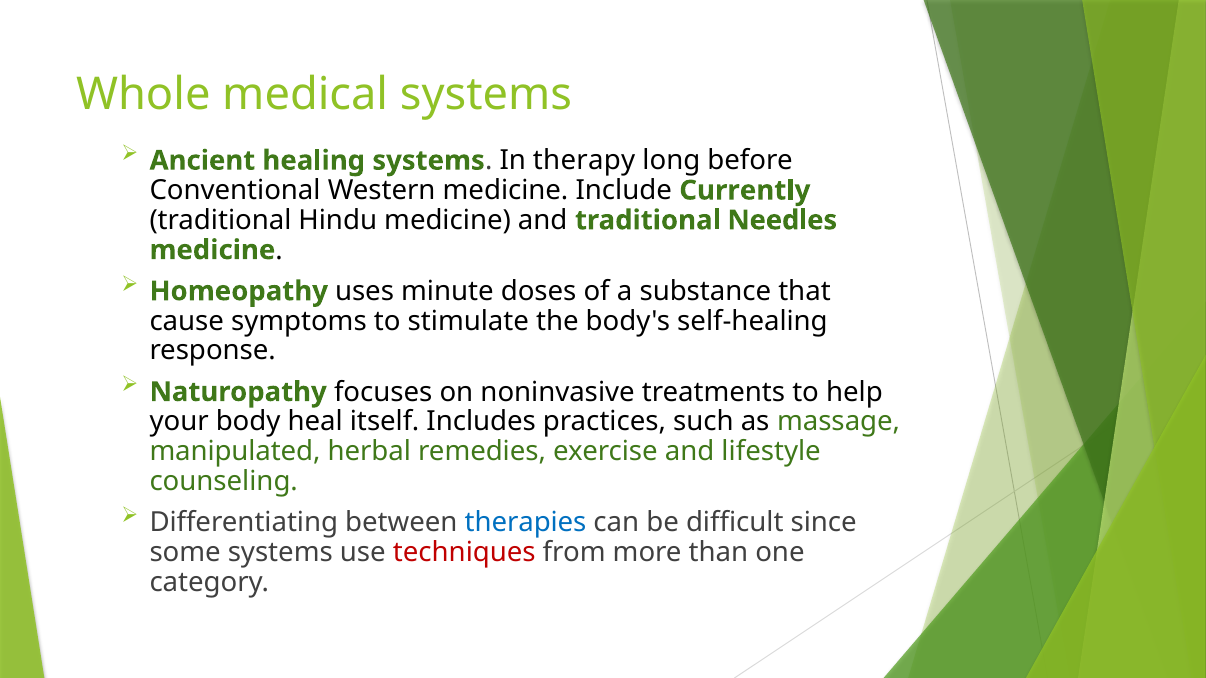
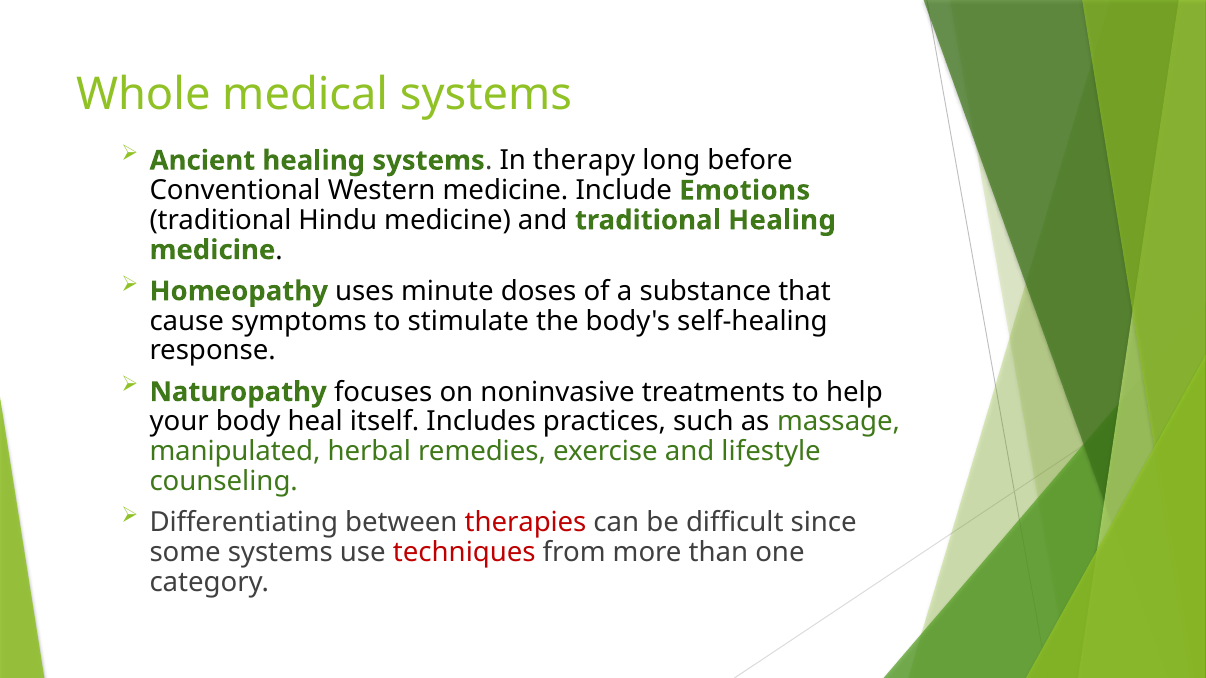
Currently: Currently -> Emotions (745, 191)
traditional Needles: Needles -> Healing (782, 220)
therapies colour: blue -> red (526, 523)
